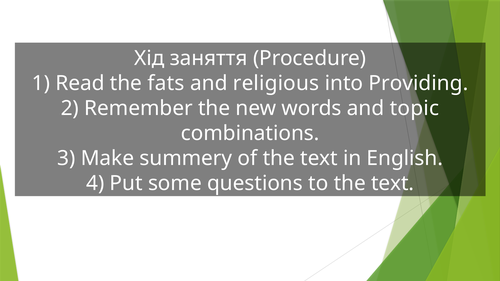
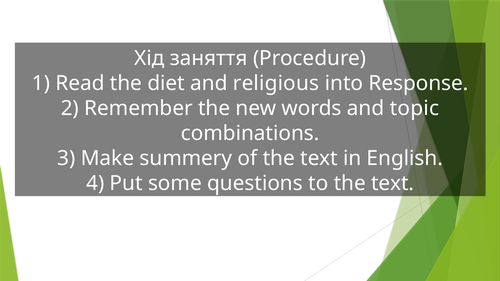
fats: fats -> diet (166, 83)
Providing: Providing -> Response (418, 83)
